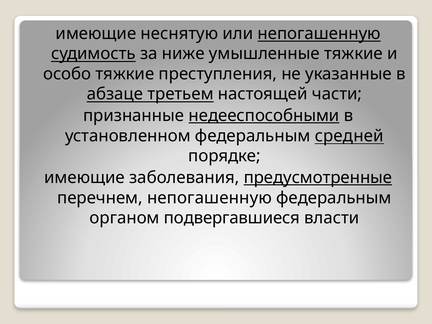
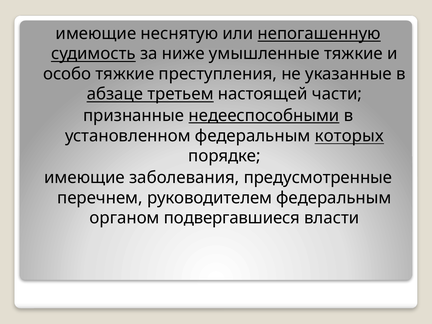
средней: средней -> которых (349, 136)
предусмотренные underline: present -> none (318, 178)
перечнем непогашенную: непогашенную -> руководителем (210, 198)
